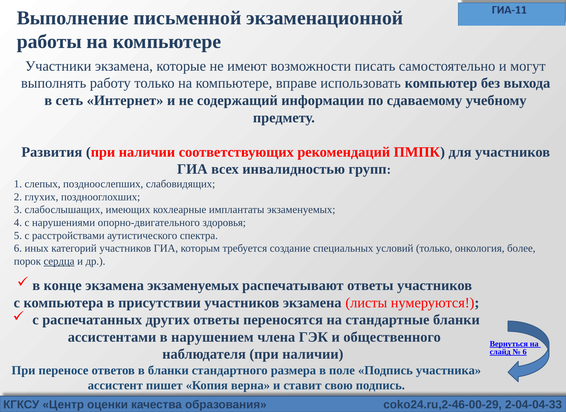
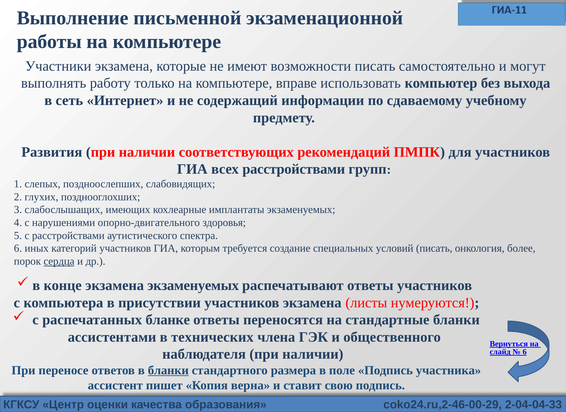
всех инвалидностью: инвалидностью -> расстройствами (294, 169)
условий только: только -> писать (434, 248)
других: других -> бланке (168, 320)
нарушением: нарушением -> технических (212, 337)
бланки underline: none -> present (168, 370)
